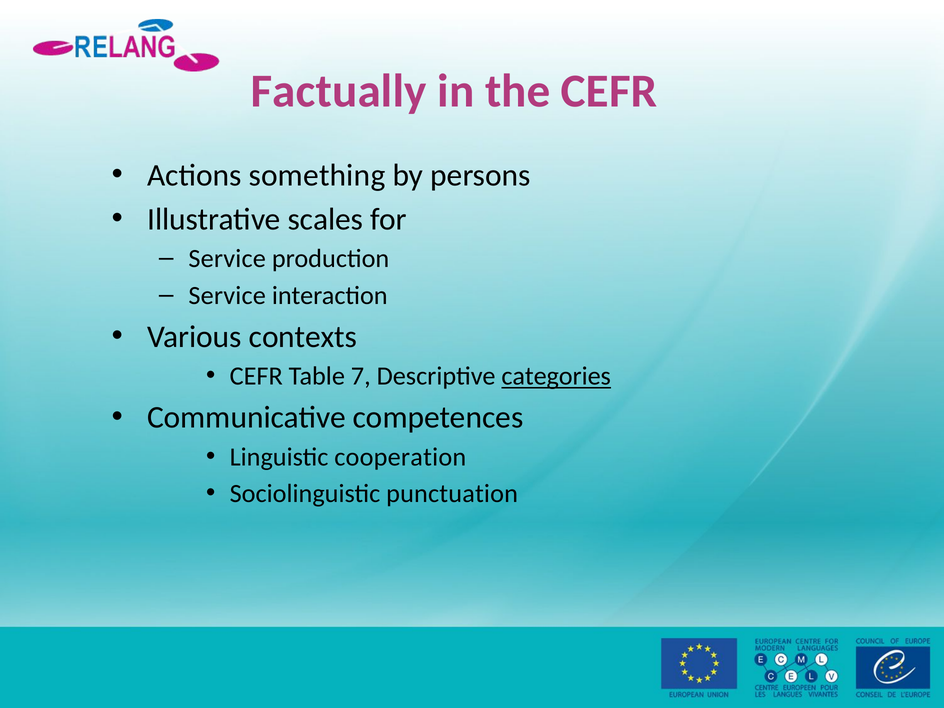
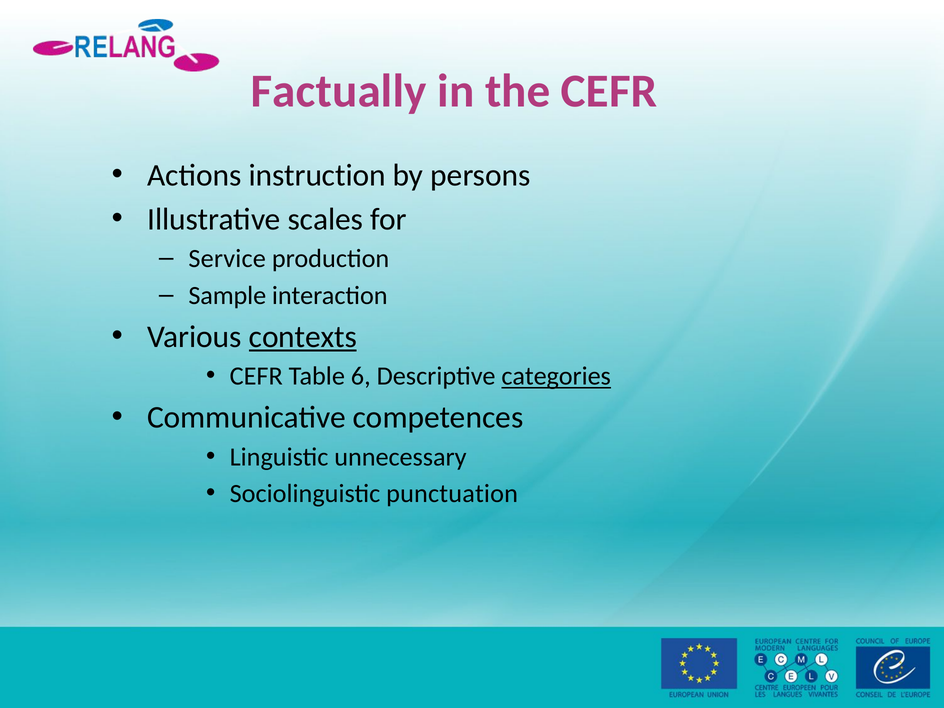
something: something -> instruction (317, 175)
Service: Service -> Sample (227, 296)
contexts underline: none -> present (303, 337)
7: 7 -> 6 (361, 376)
cooperation: cooperation -> unnecessary (400, 457)
